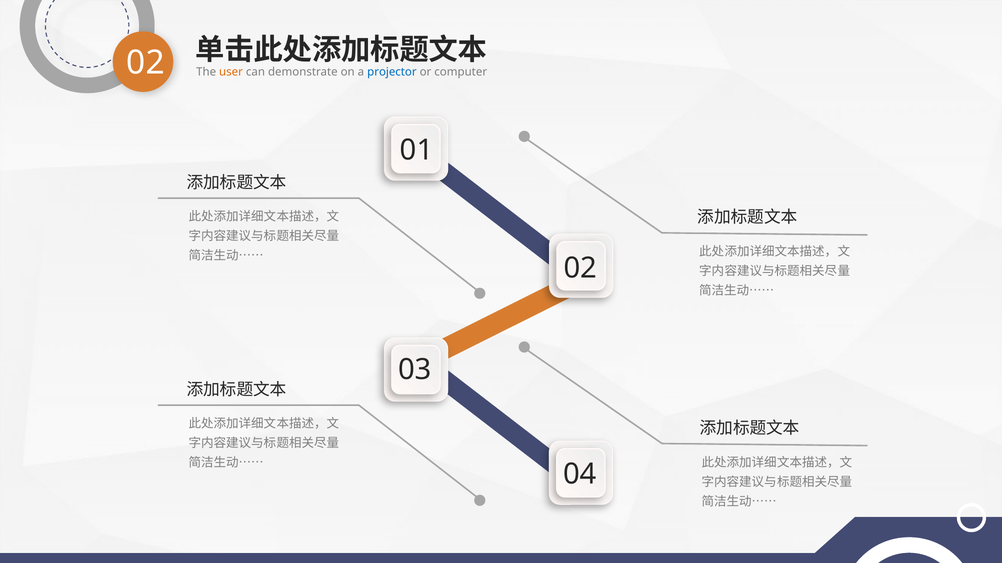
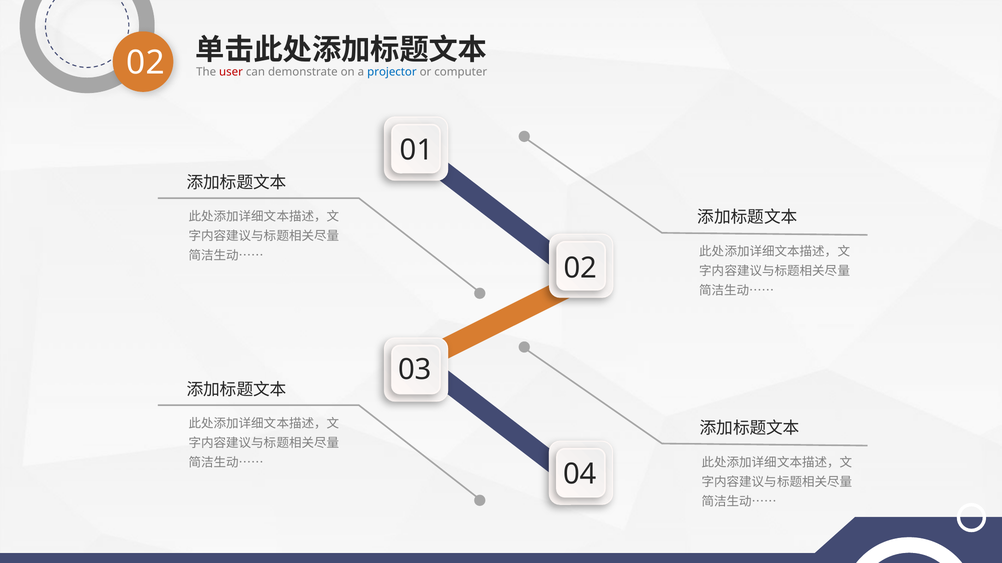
user colour: orange -> red (231, 72)
